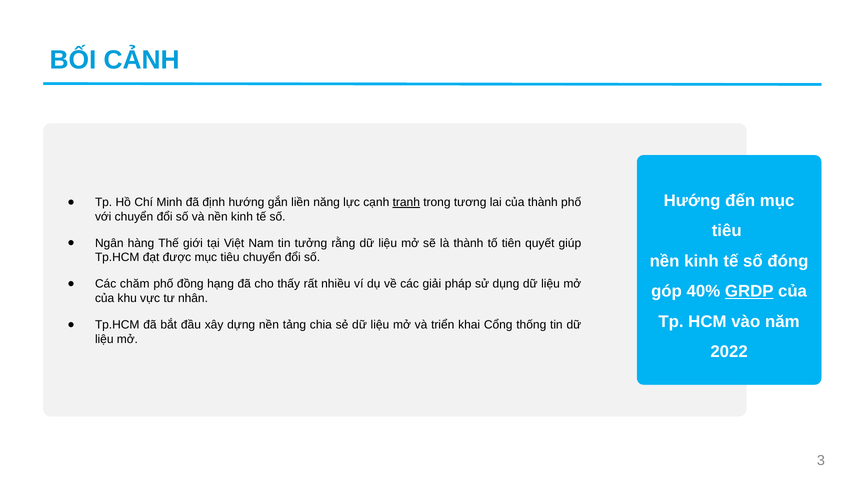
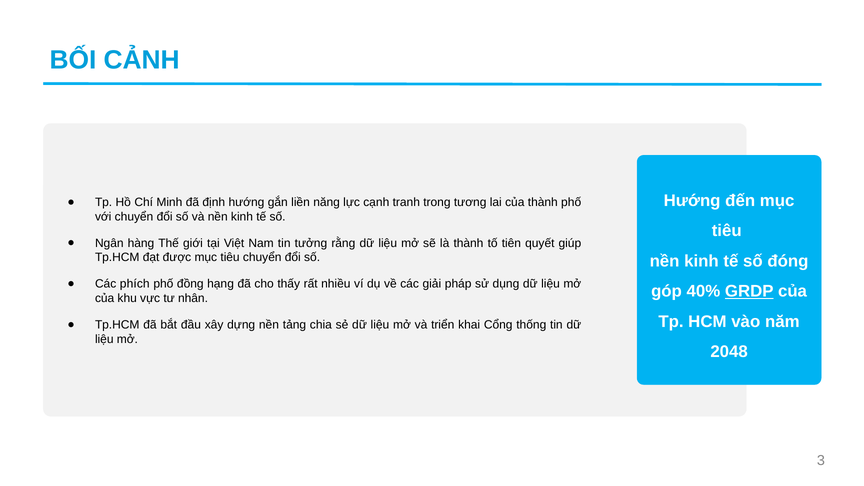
tranh underline: present -> none (406, 202)
chăm: chăm -> phích (135, 284)
2022: 2022 -> 2048 (729, 352)
